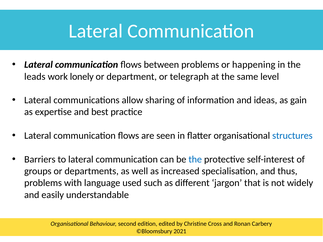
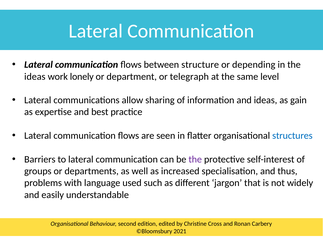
between problems: problems -> structure (200, 65)
happening: happening -> depending (254, 65)
leads: leads -> ideas (35, 77)
the colour: blue -> purple (195, 159)
